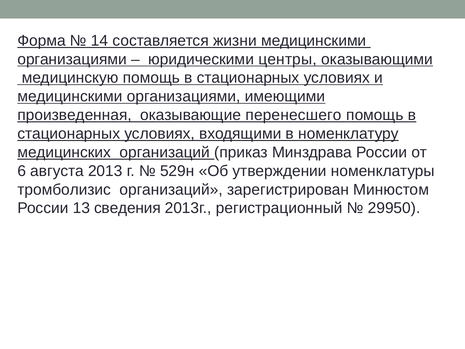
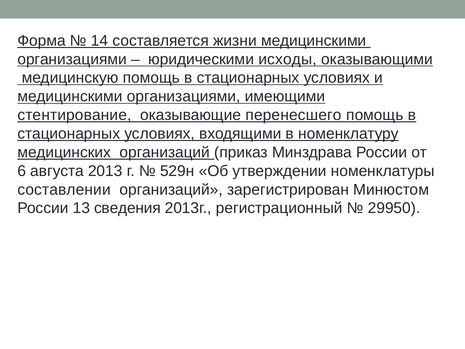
центры: центры -> исходы (288, 59)
произведенная: произведенная -> стентирование (74, 115)
тромболизис: тромболизис -> составлении (64, 189)
